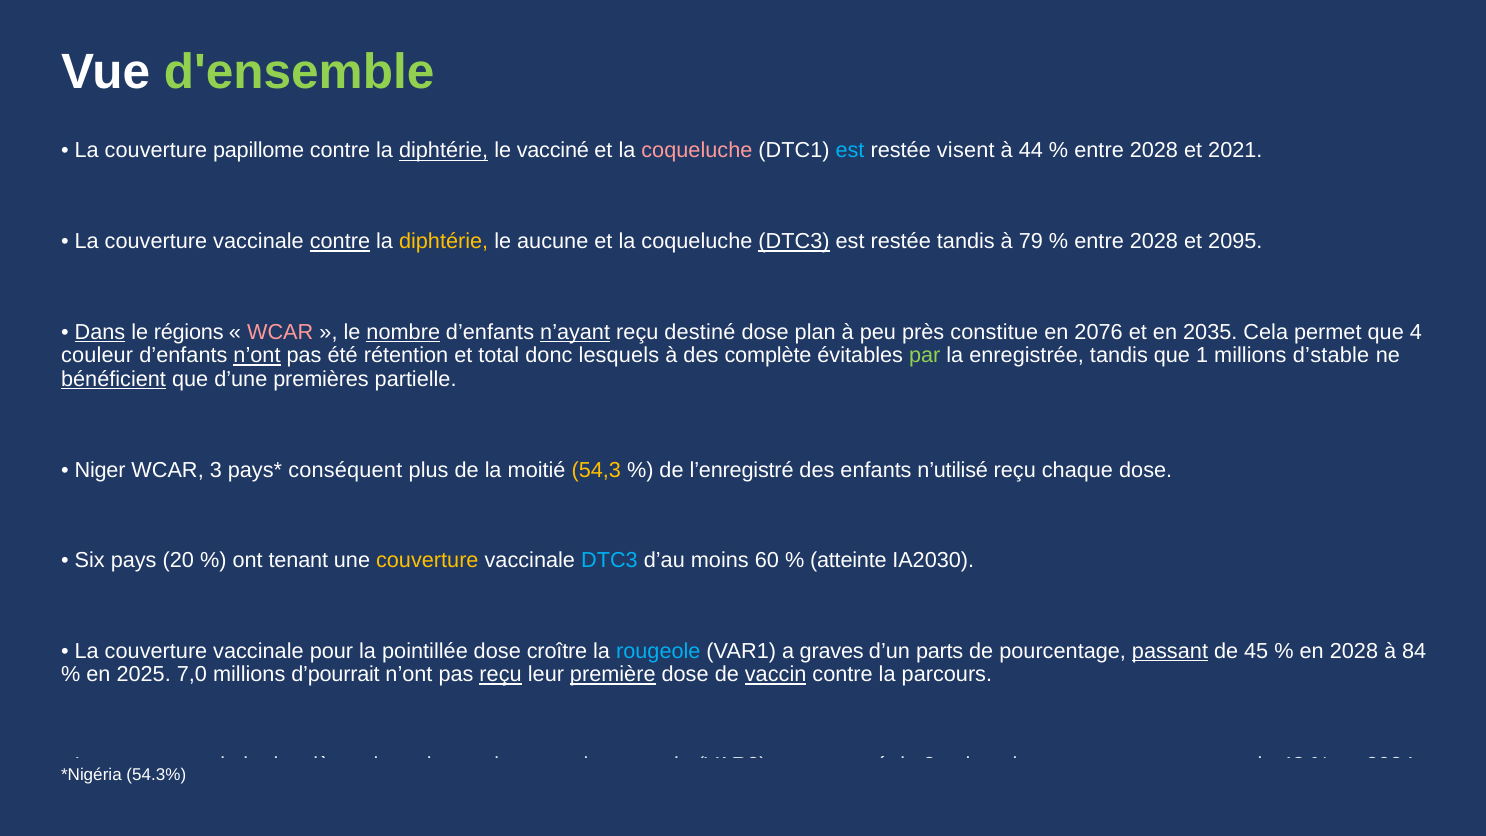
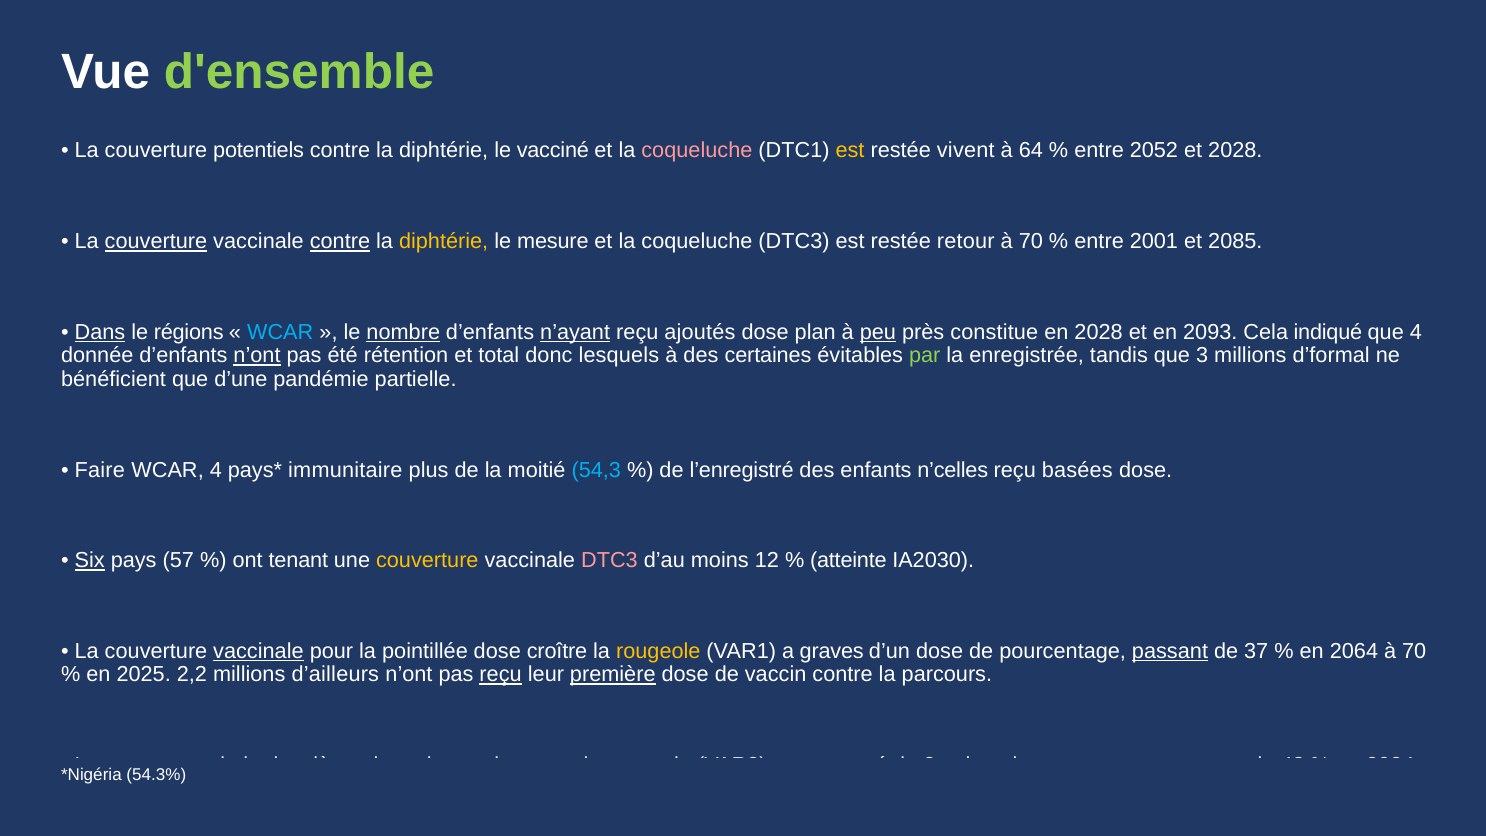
papillome: papillome -> potentiels (259, 151)
diphtérie underline: present -> none (444, 151)
est colour: light blue -> yellow (850, 151)
visent: visent -> vivent (966, 151)
44: 44 -> 64 (1031, 151)
2028: 2028 -> 2052 (1154, 151)
et 2021: 2021 -> 2028 (1235, 151)
couverture underline: none -> present (156, 242)
aucune: aucune -> mesure (553, 242)
DTC3 underline: present -> none (794, 242)
restée tandis: tandis -> retour (966, 242)
79: 79 -> 70 (1031, 242)
2028: 2028 -> 2001 (1154, 242)
2095: 2095 -> 2085 (1235, 242)
WCAR colour: pink -> light blue (280, 332)
destiné: destiné -> ajoutés (700, 332)
peu underline: none -> present (878, 332)
en 2076: 2076 -> 2028 (1099, 332)
2035: 2035 -> 2093 (1210, 332)
permet: permet -> indiqué (1328, 332)
couleur: couleur -> donnée (97, 356)
complète: complète -> certaines (768, 356)
1: 1 -> 3 (1202, 356)
d’stable: d’stable -> d’formal (1331, 356)
bénéficient underline: present -> none (114, 379)
premières: premières -> pandémie (321, 379)
Niger: Niger -> Faire (100, 470)
WCAR 3: 3 -> 4 (216, 470)
conséquent: conséquent -> immunitaire (345, 470)
54,3 colour: yellow -> light blue (596, 470)
n’utilisé: n’utilisé -> n’celles (953, 470)
chaque: chaque -> basées (1077, 470)
Six underline: none -> present (90, 560)
20: 20 -> 57 (178, 560)
DTC3 colour: light blue -> pink (609, 560)
60: 60 -> 12 (767, 560)
vaccinale underline: none -> present (258, 651)
rougeole colour: light blue -> yellow (658, 651)
d’un parts: parts -> dose (940, 651)
de 45: 45 -> 37 (1256, 651)
en 2028: 2028 -> 2064 (1354, 651)
84: 84 -> 70 (1414, 651)
7,0: 7,0 -> 2,2 (192, 675)
d’pourrait: d’pourrait -> d’ailleurs (335, 675)
vaccin underline: present -> none (776, 675)
